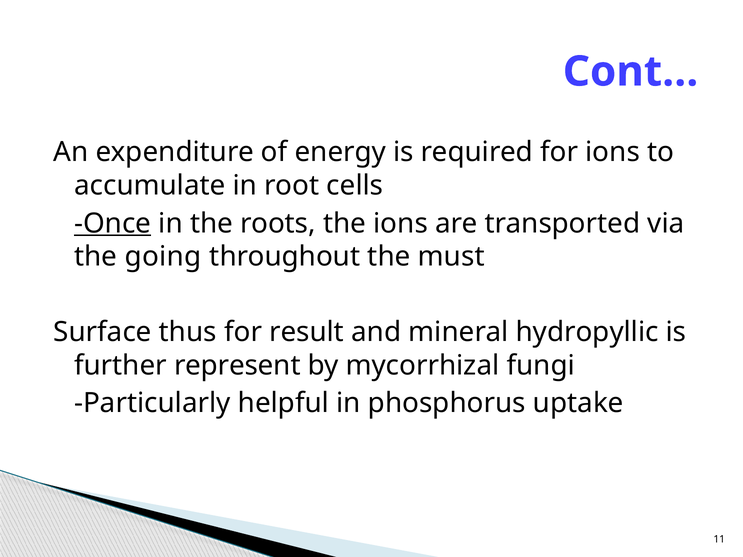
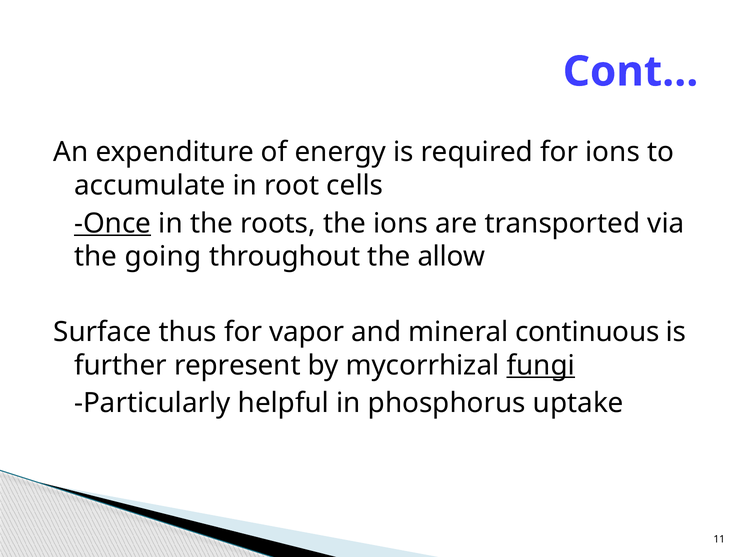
must: must -> allow (451, 257)
result: result -> vapor (307, 332)
hydropyllic: hydropyllic -> continuous (587, 332)
fungi underline: none -> present (541, 366)
